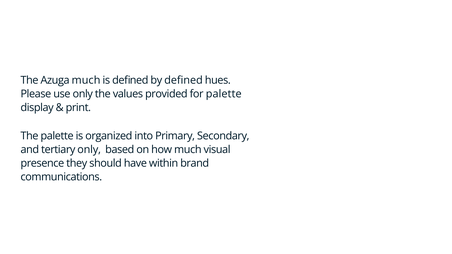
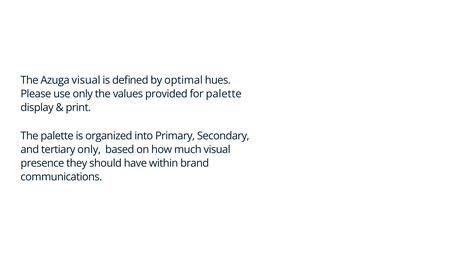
Azuga much: much -> visual (86, 80)
by defined: defined -> optimal (184, 80)
